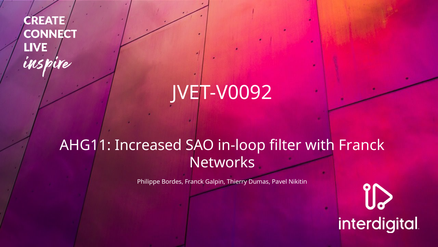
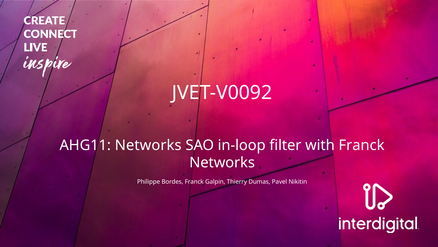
AHG11 Increased: Increased -> Networks (148, 145)
